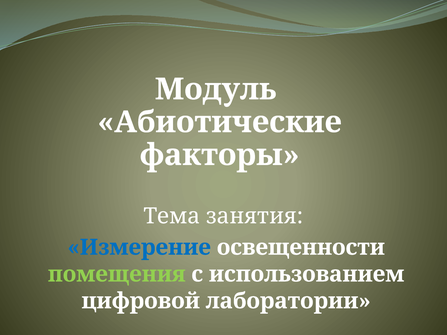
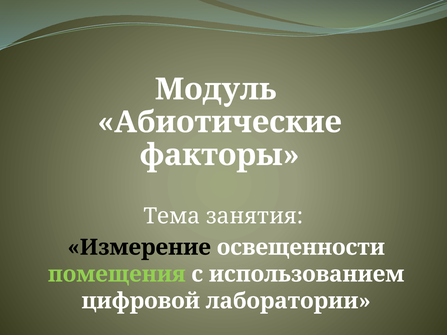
Измерение colour: blue -> black (139, 248)
